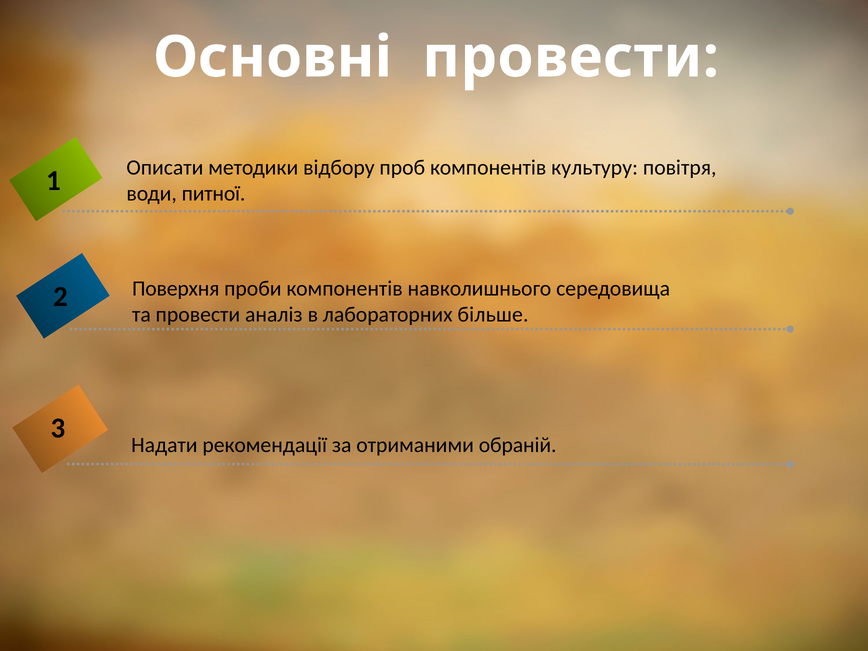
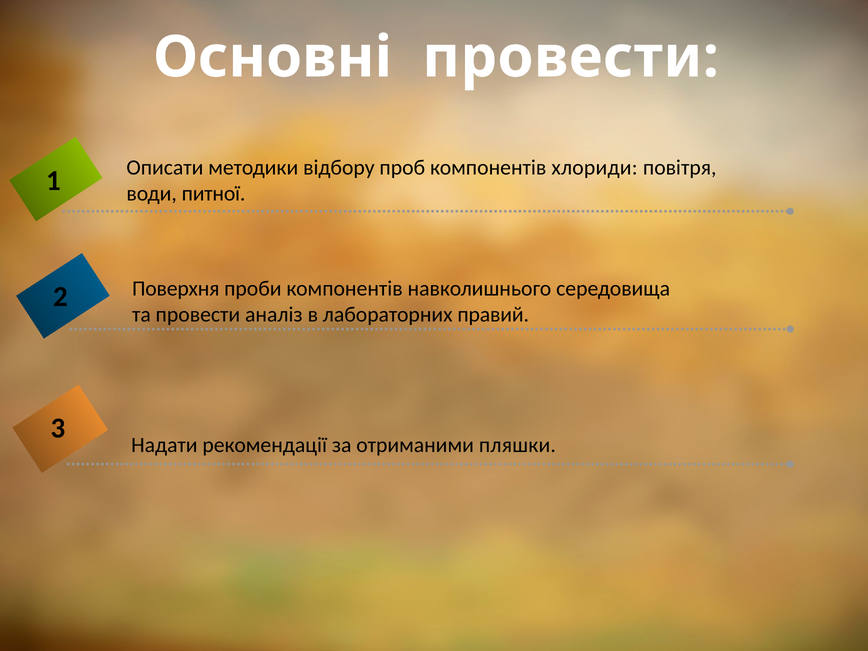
культуру: культуру -> хлориди (594, 167)
більше: більше -> правий (493, 315)
обраній: обраній -> пляшки (517, 445)
